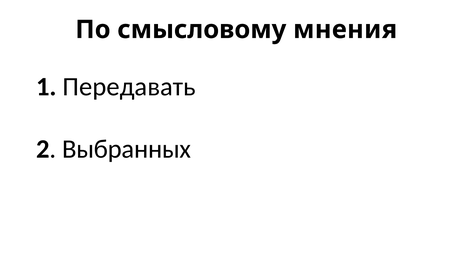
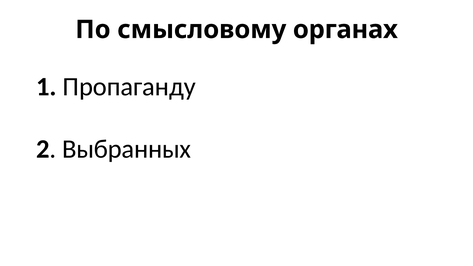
мнения: мнения -> органах (345, 30)
Передавать: Передавать -> Пропаганду (129, 87)
